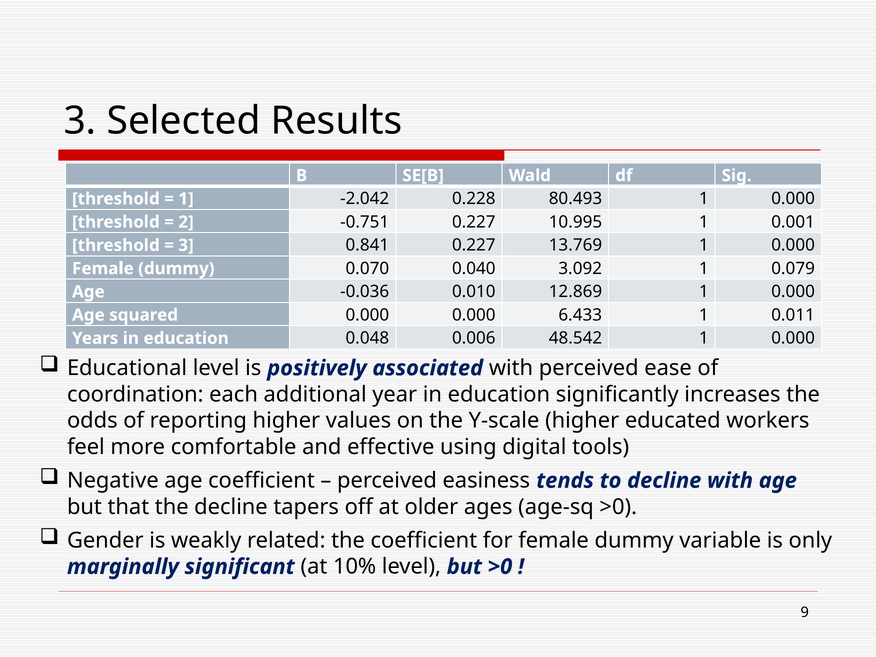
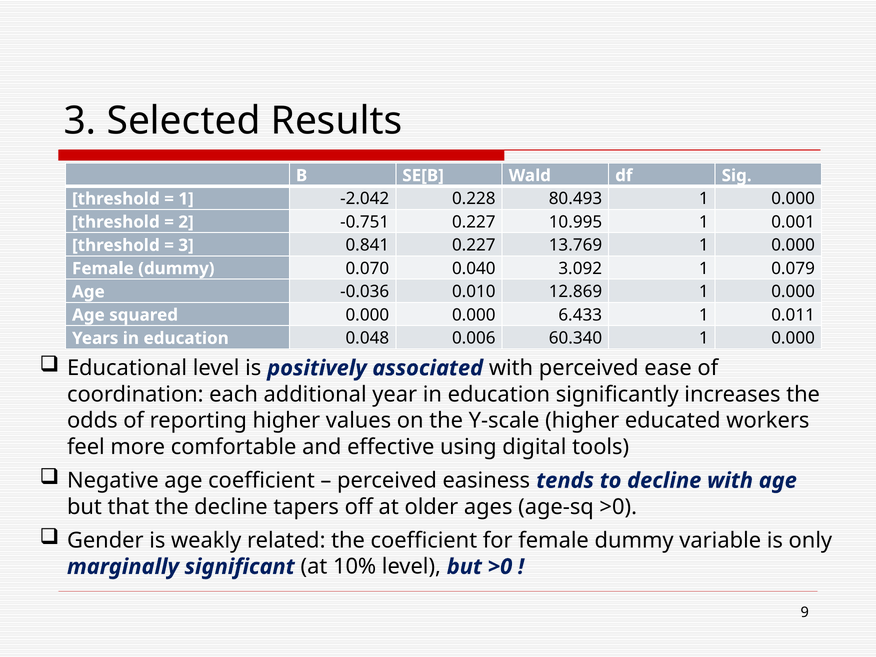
48.542: 48.542 -> 60.340 (576, 338)
